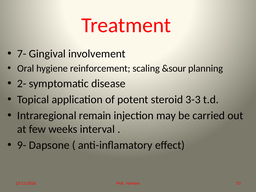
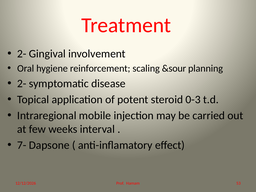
7-: 7- -> 2- (22, 54)
3-3: 3-3 -> 0-3 (193, 100)
remain: remain -> mobile (95, 115)
9-: 9- -> 7- (22, 145)
